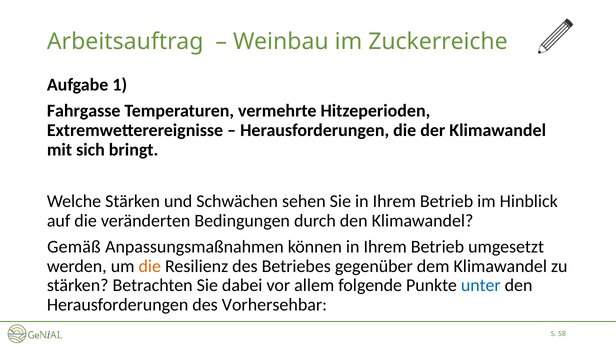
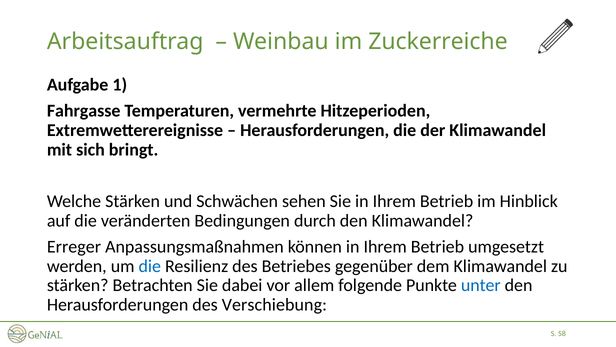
Gemäß: Gemäß -> Erreger (74, 246)
die colour: orange -> blue (150, 266)
Vorhersehbar: Vorhersehbar -> Verschiebung (274, 305)
